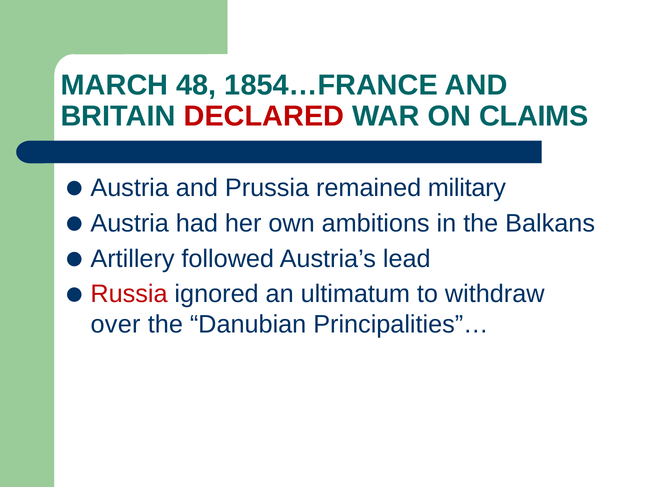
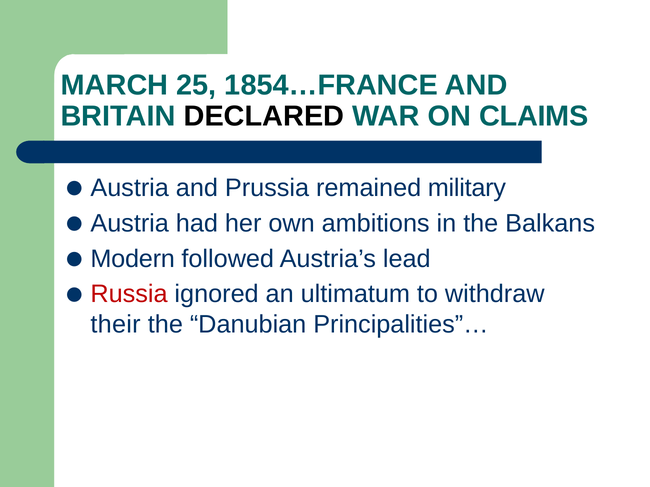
48: 48 -> 25 (196, 85)
DECLARED colour: red -> black (264, 116)
Artillery: Artillery -> Modern (133, 259)
over: over -> their (116, 325)
